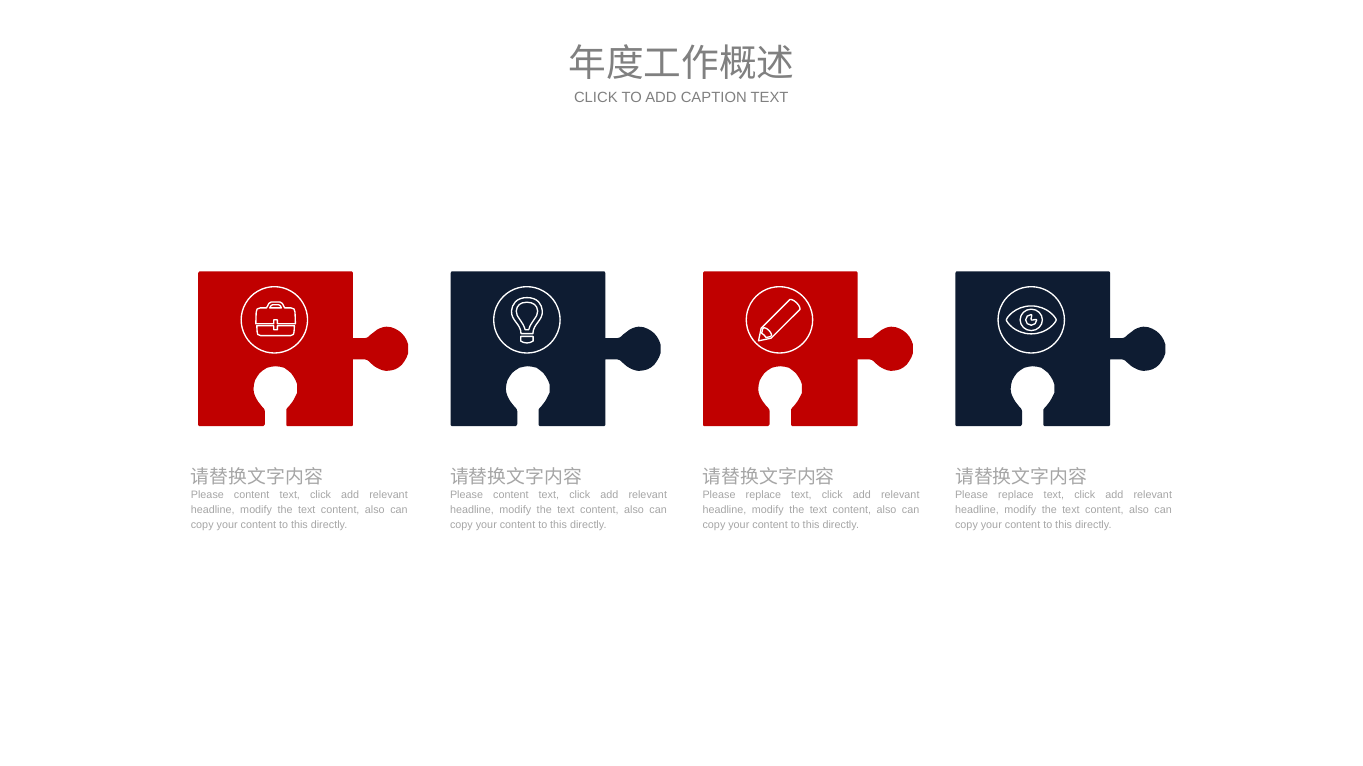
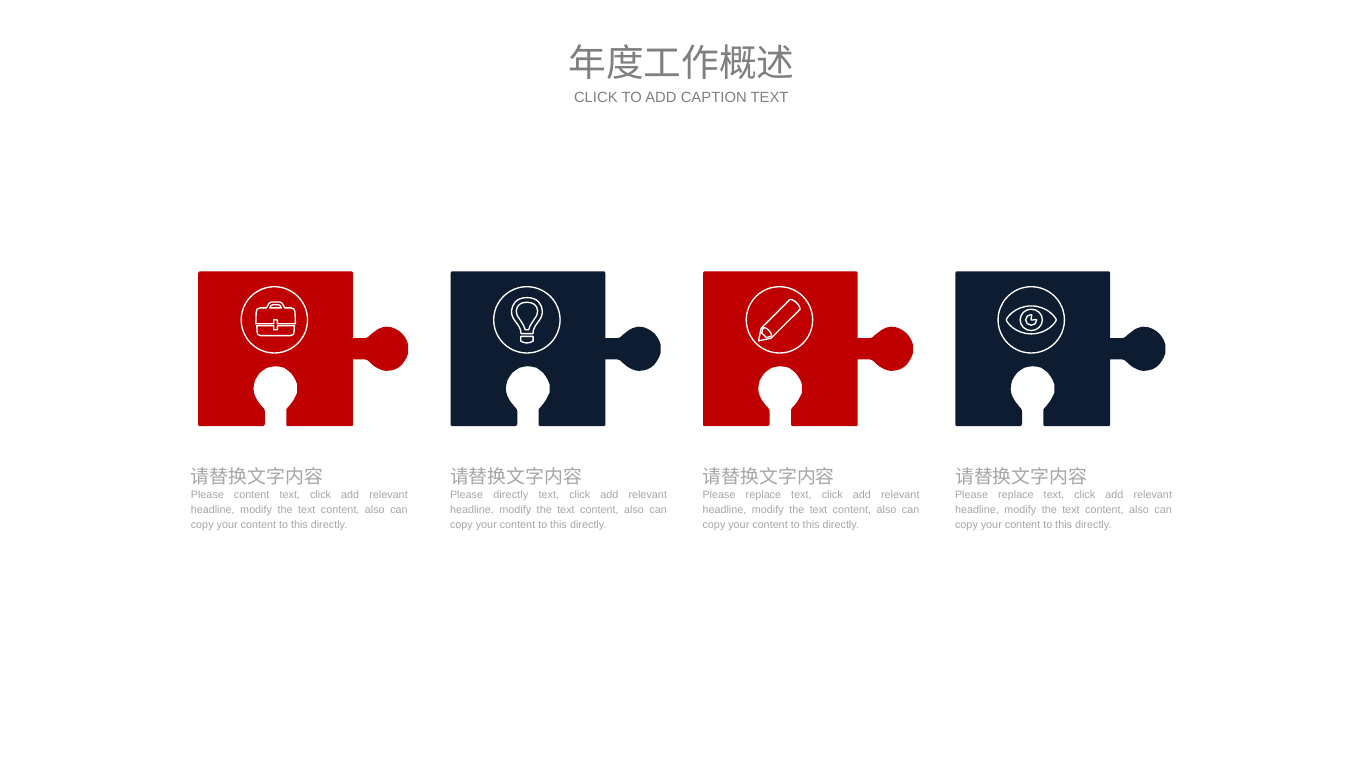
content: content -> directly (511, 495)
